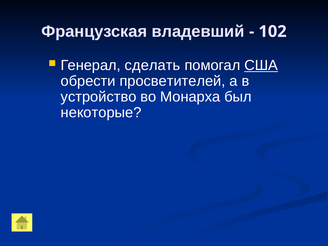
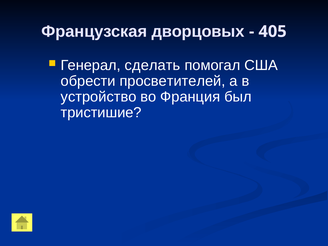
владевший: владевший -> дворцовых (198, 31)
102: 102 -> 405 (273, 31)
США underline: present -> none (261, 65)
Монарха: Монарха -> Франция (190, 97)
некоторые: некоторые -> тристишие (101, 113)
